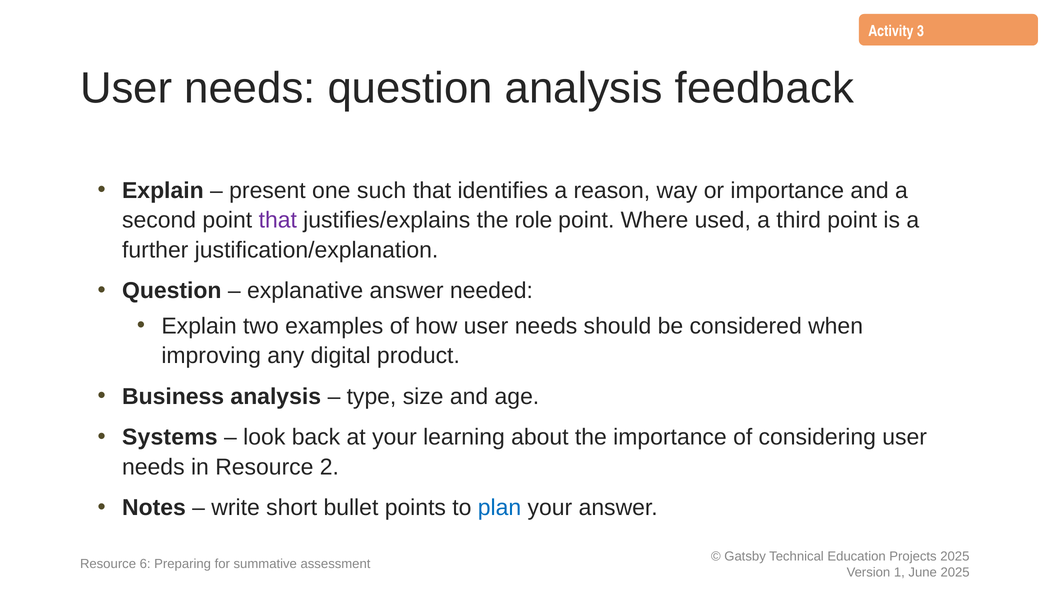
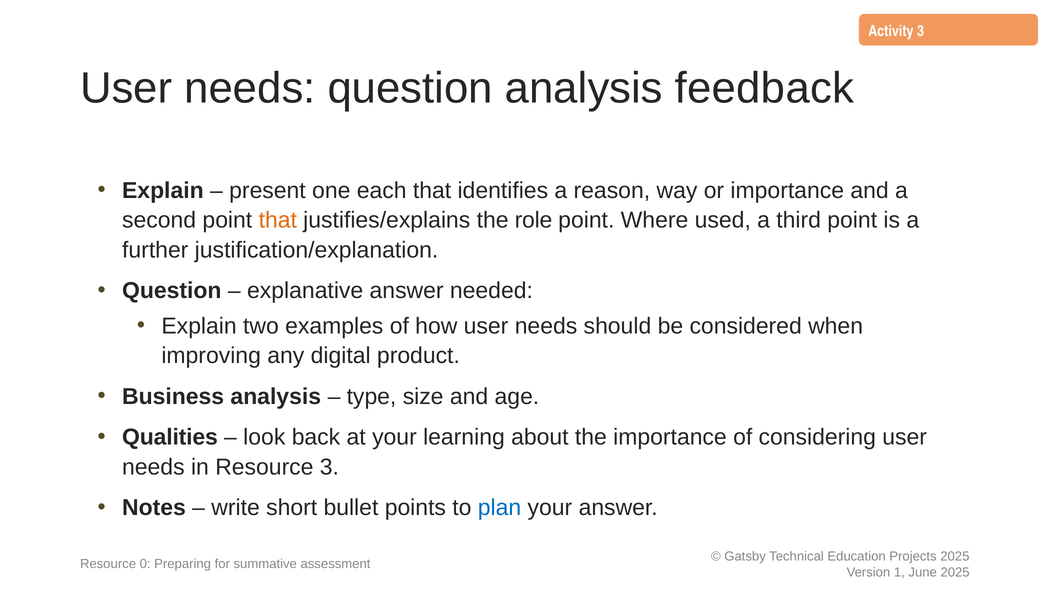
such: such -> each (382, 190)
that colour: purple -> orange (278, 220)
Systems: Systems -> Qualities (170, 437)
Resource 2: 2 -> 3 (329, 467)
6: 6 -> 0 (145, 564)
